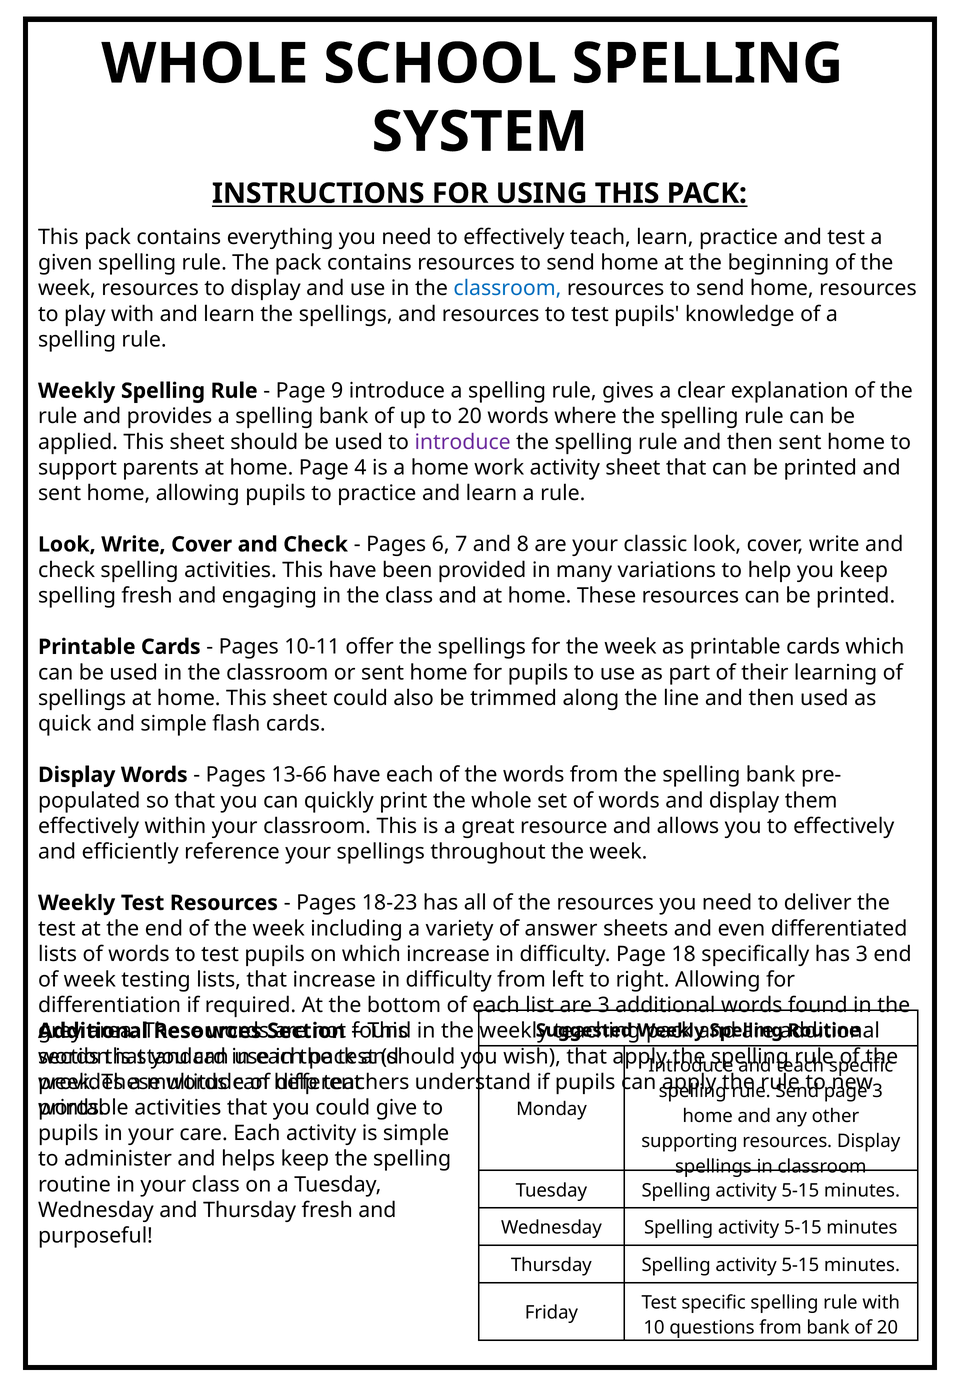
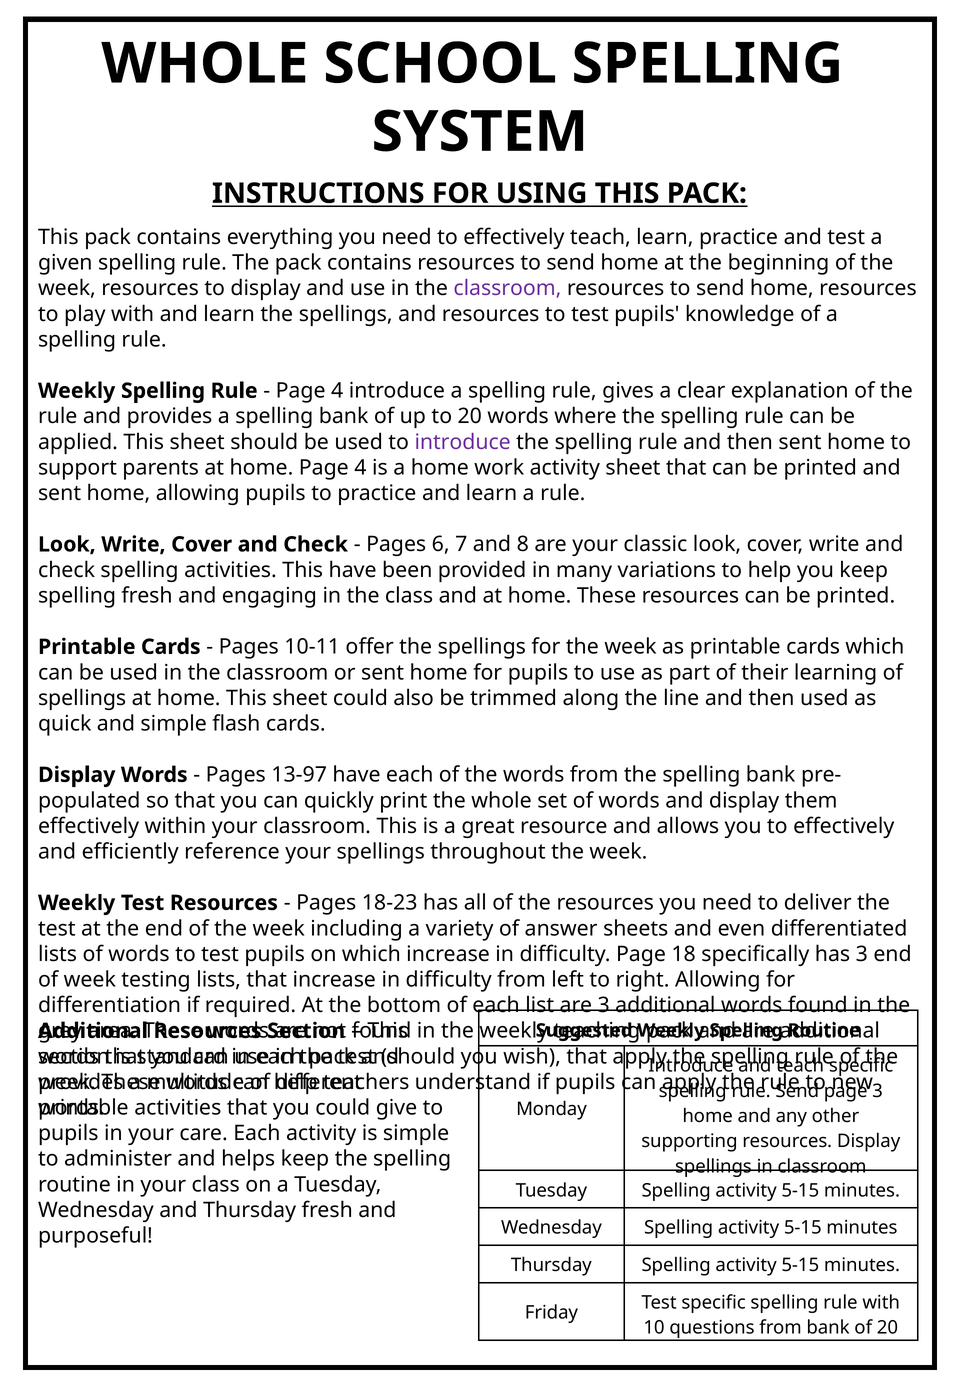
classroom colour: blue -> purple (507, 288)
9: 9 -> 4 (337, 391)
13-66: 13-66 -> 13-97 (299, 775)
